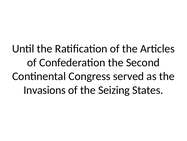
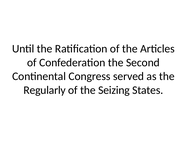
Invasions: Invasions -> Regularly (45, 90)
